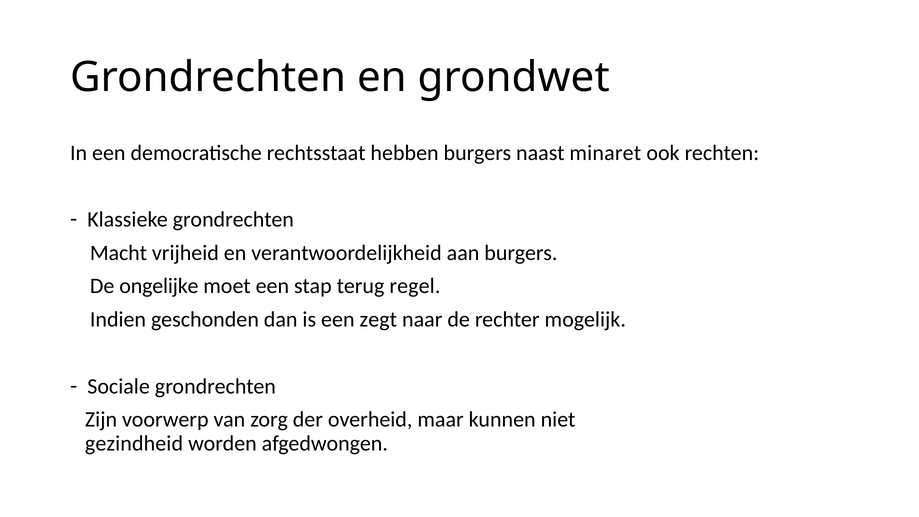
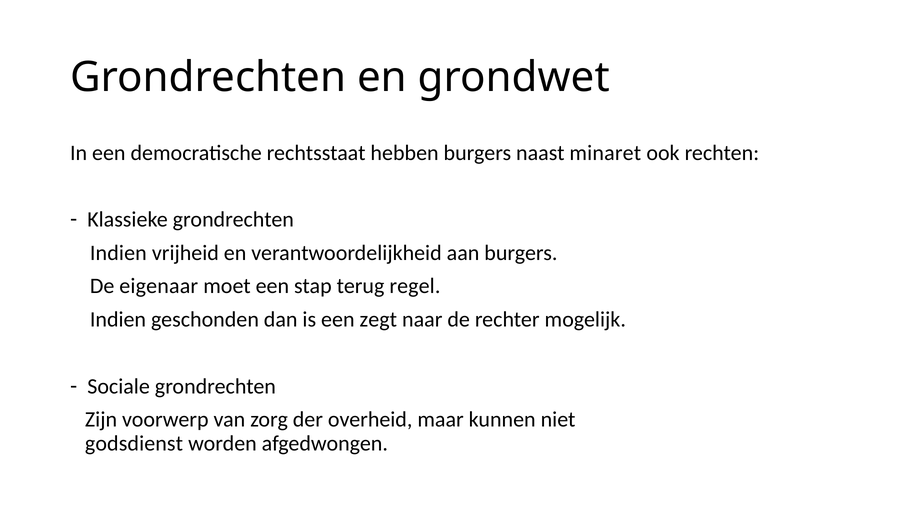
Macht: Macht -> Indien (118, 253)
ongelijke: ongelijke -> eigenaar (159, 286)
gezindheid: gezindheid -> godsdienst (134, 443)
